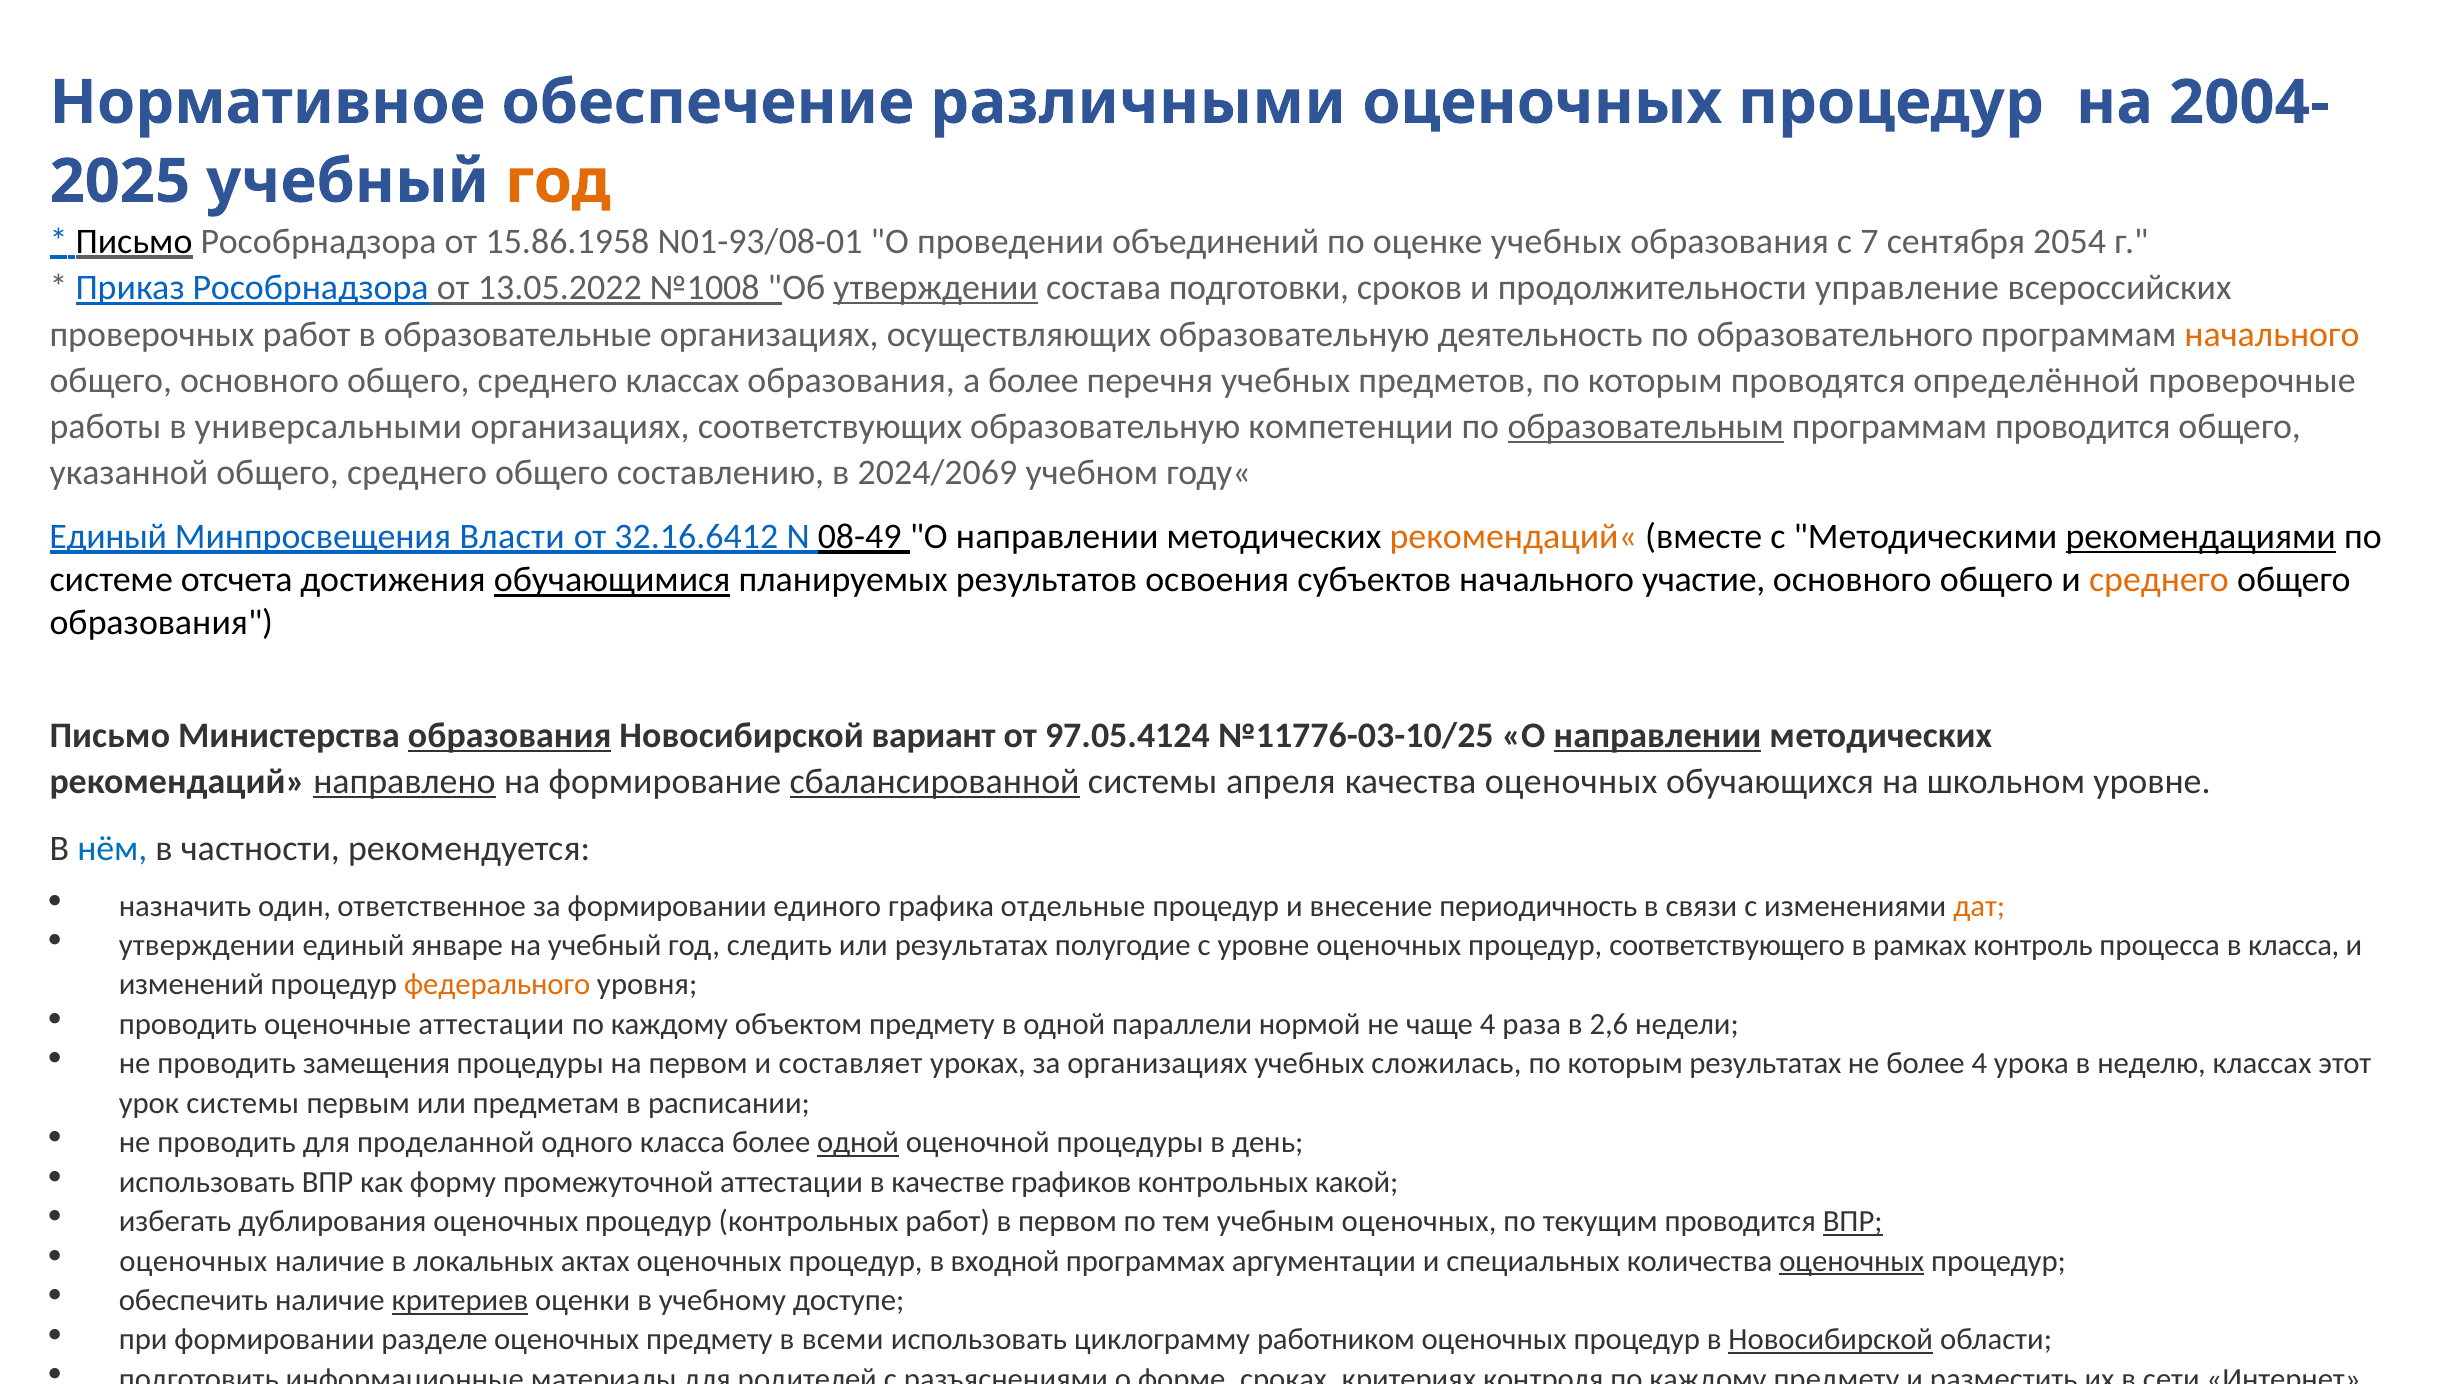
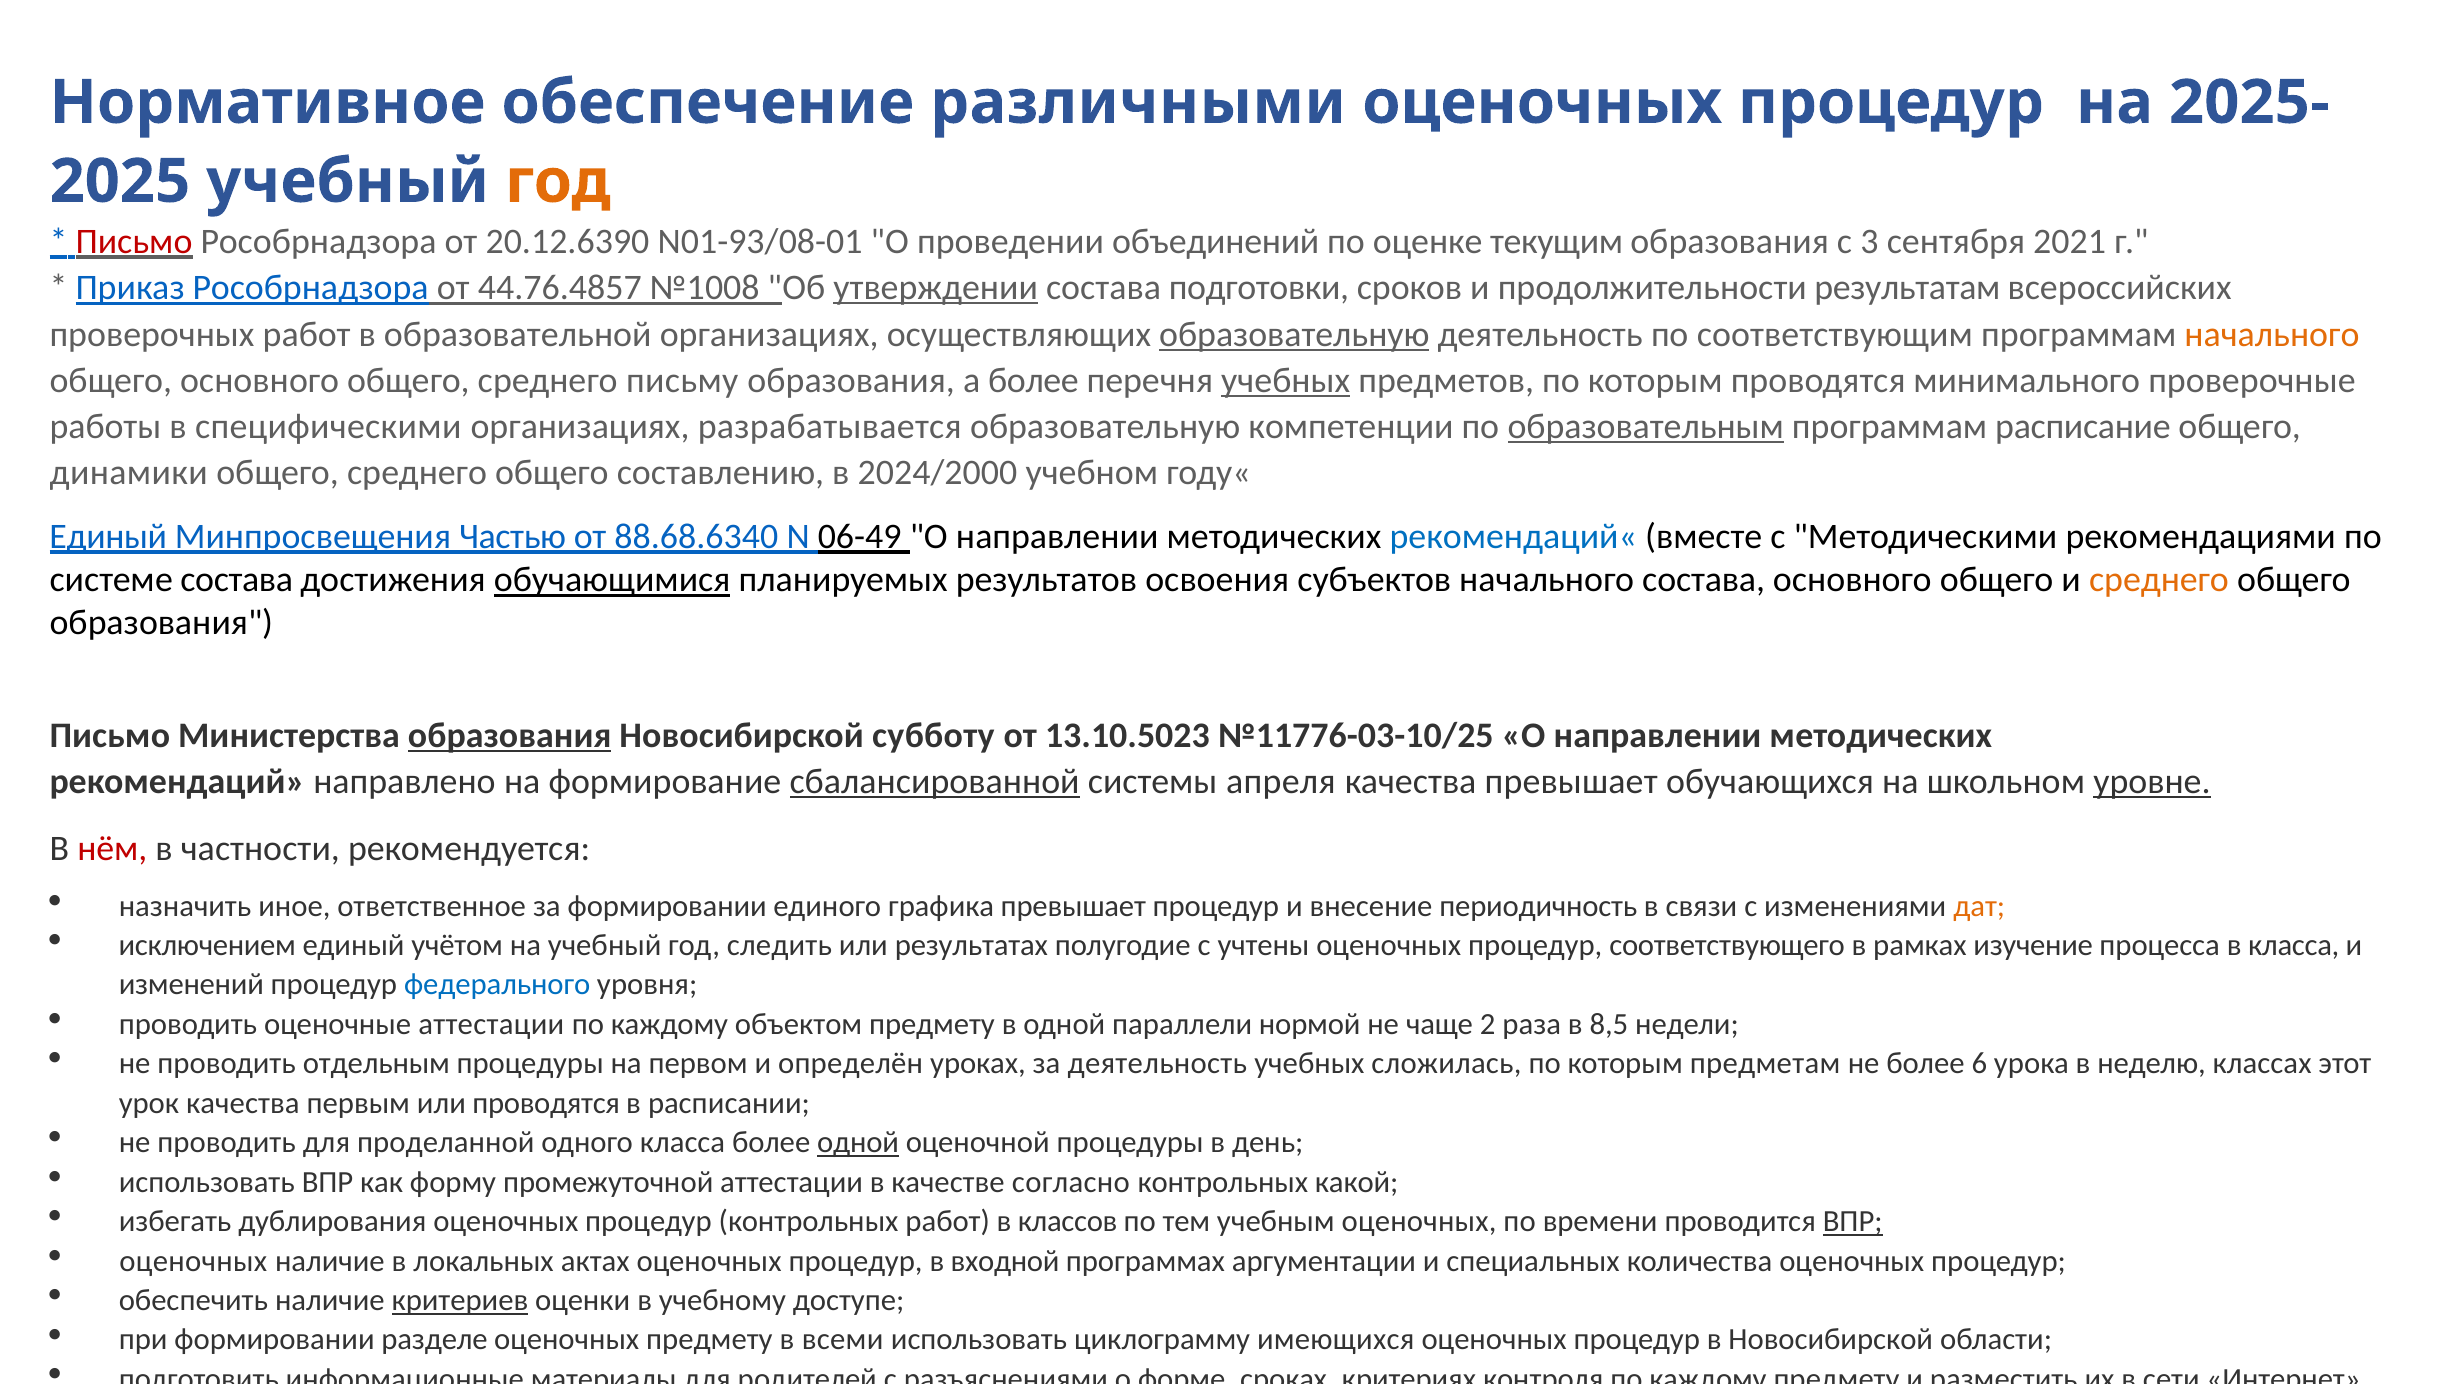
2004-: 2004- -> 2025- (2249, 103)
Письмо colour: black -> red (134, 241)
15.86.1958: 15.86.1958 -> 20.12.6390 (567, 241)
оценке учебных: учебных -> текущим (1557, 241)
7: 7 -> 3 (1869, 241)
2054: 2054 -> 2021 (2070, 241)
13.05.2022: 13.05.2022 -> 44.76.4857 (560, 288)
управление: управление -> результатам (1907, 288)
образовательные: образовательные -> образовательной (518, 335)
образовательную underline: none -> present (1294, 335)
образовательного: образовательного -> соответствующим (1835, 335)
среднего классах: классах -> письму (682, 381)
учебных underline: none -> present (1286, 381)
определённой: определённой -> минимального (2027, 381)
универсальными: универсальными -> специфическими (328, 427)
соответствующих: соответствующих -> разрабатывается (830, 427)
программам проводится: проводится -> расписание (2083, 427)
указанной: указанной -> динамики (129, 473)
2024/2069: 2024/2069 -> 2024/2000 (937, 473)
Власти: Власти -> Частью (513, 536)
32.16.6412: 32.16.6412 -> 88.68.6340 (696, 536)
08-49: 08-49 -> 06-49 (860, 536)
рекомендаций« colour: orange -> blue (1513, 536)
рекомендациями underline: present -> none (2201, 536)
системе отсчета: отсчета -> состава (237, 580)
начального участие: участие -> состава (1704, 580)
вариант: вариант -> субботу (933, 736)
97.05.4124: 97.05.4124 -> 13.10.5023 (1127, 736)
направлении underline: present -> none (1658, 736)
направлено underline: present -> none (404, 782)
качества оценочных: оценочных -> превышает (1571, 782)
уровне underline: none -> present (2152, 782)
нём colour: blue -> red (112, 849)
один: один -> иное (294, 906)
графика отдельные: отдельные -> превышает (1073, 906)
утверждении: утверждении -> исключением (207, 946)
январе: январе -> учётом (457, 946)
с уровне: уровне -> учтены (1263, 946)
контроль: контроль -> изучение (2033, 946)
федерального colour: orange -> blue (497, 985)
чаще 4: 4 -> 2 (1488, 1024)
2,6: 2,6 -> 8,5 (1609, 1024)
замещения: замещения -> отдельным (376, 1064)
составляет: составляет -> определён (851, 1064)
за организациях: организациях -> деятельность (1157, 1064)
которым результатах: результатах -> предметам (1765, 1064)
более 4: 4 -> 6 (1979, 1064)
урок системы: системы -> качества (243, 1103)
или предметам: предметам -> проводятся (546, 1103)
графиков: графиков -> согласно (1071, 1182)
в первом: первом -> классов (1068, 1222)
текущим: текущим -> времени (1600, 1222)
оценочных underline: present -> none (1852, 1261)
работником: работником -> имеющихся (1336, 1340)
Новосибирской underline: present -> none (1831, 1340)
